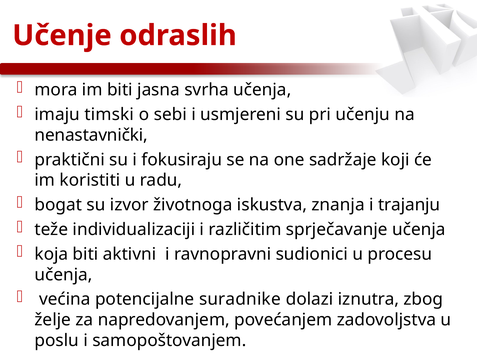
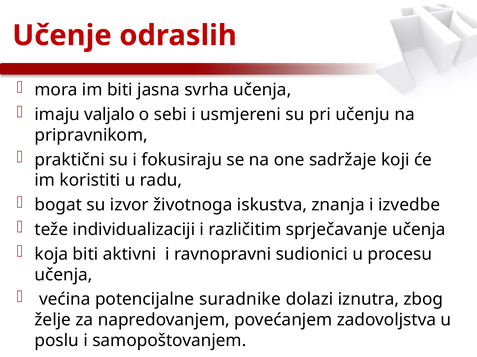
timski: timski -> valjalo (109, 115)
nenastavnički: nenastavnički -> pripravnikom (91, 135)
trajanju: trajanju -> izvedbe (409, 205)
